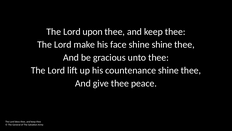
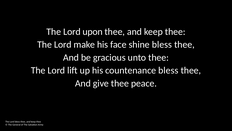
shine shine: shine -> bless (162, 44)
countenance shine: shine -> bless (168, 70)
